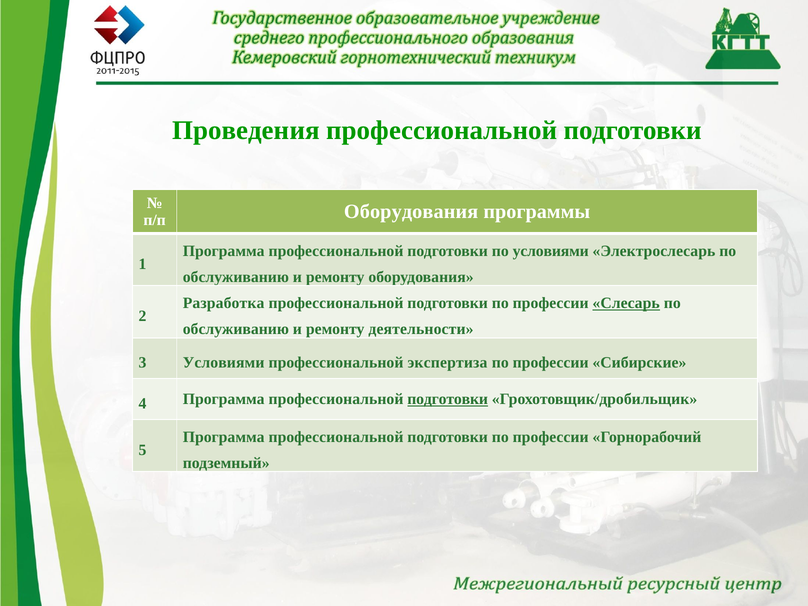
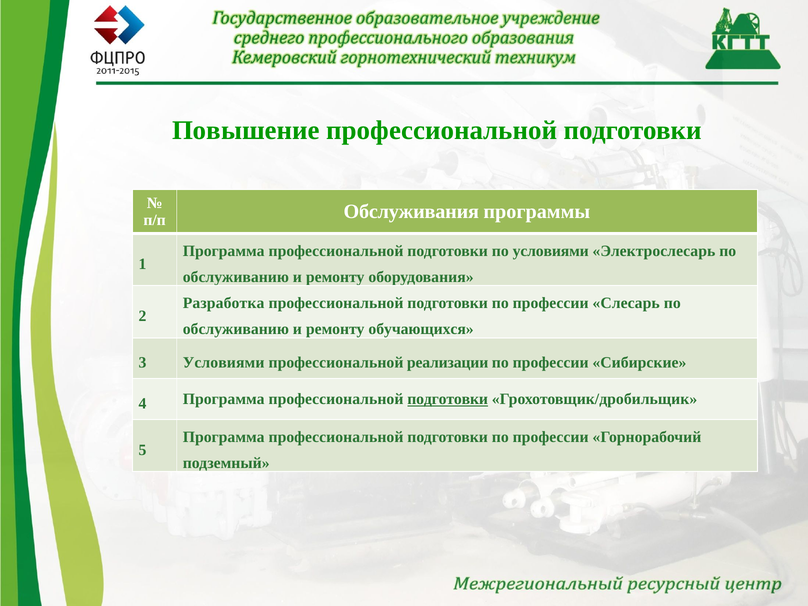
Проведения: Проведения -> Повышение (246, 130)
п/п Оборудования: Оборудования -> Обслуживания (411, 212)
Слесарь underline: present -> none (626, 303)
деятельности: деятельности -> обучающихся (421, 329)
экспертиза: экспертиза -> реализации (448, 363)
